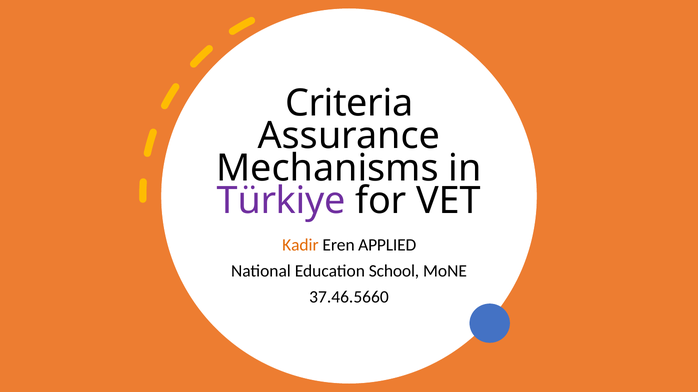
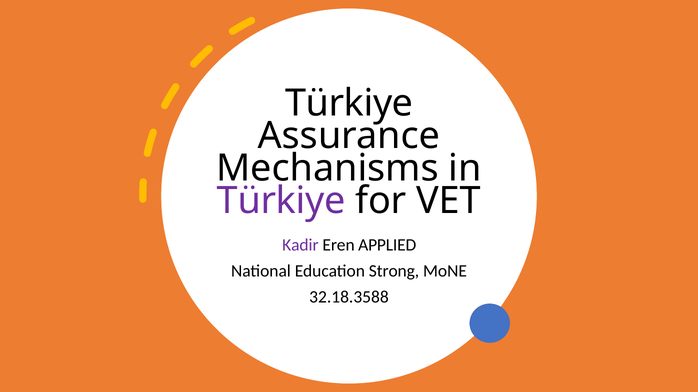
Criteria: Criteria -> Türkiye (349, 103)
Kadir colour: orange -> purple (300, 245)
School: School -> Strong (394, 271)
37.46.5660: 37.46.5660 -> 32.18.3588 (349, 298)
